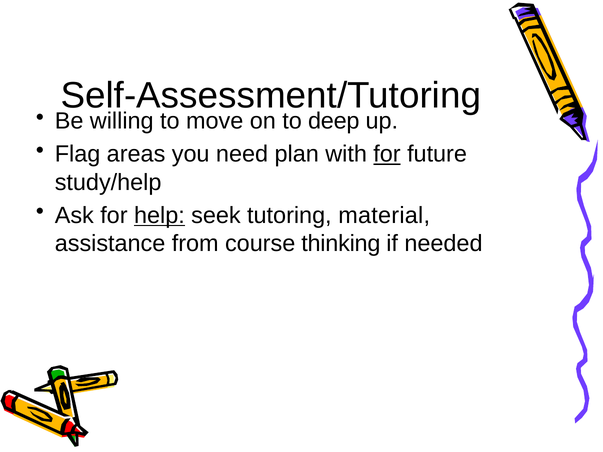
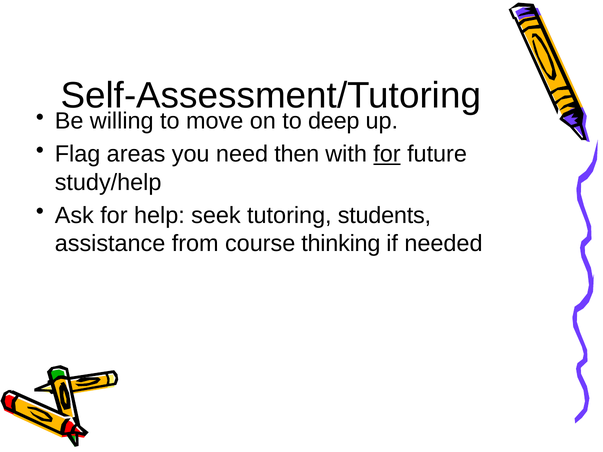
plan: plan -> then (297, 154)
help underline: present -> none (159, 216)
material: material -> students (384, 216)
